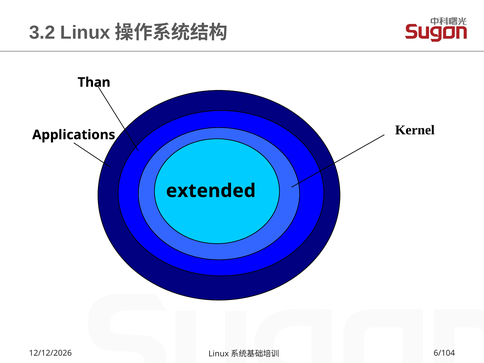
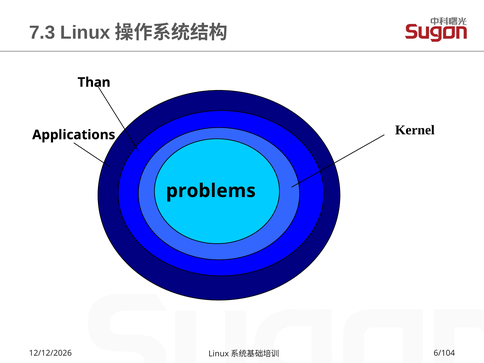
3.2: 3.2 -> 7.3 (42, 33)
extended: extended -> problems (211, 191)
